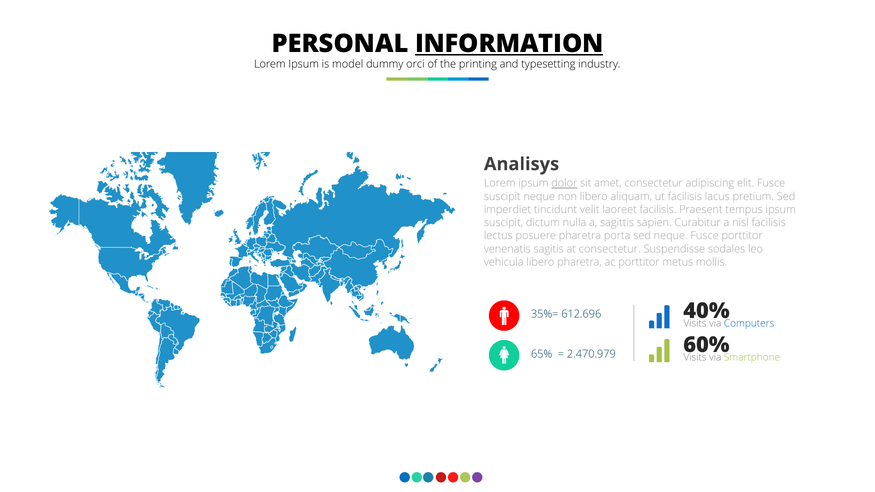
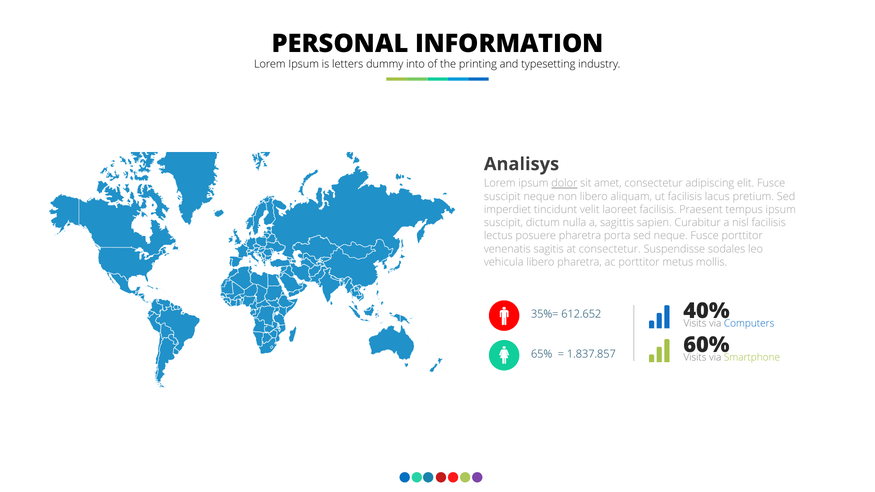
INFORMATION underline: present -> none (509, 44)
model: model -> letters (348, 64)
orci: orci -> into (416, 64)
612.696: 612.696 -> 612.652 (581, 314)
2.470.979: 2.470.979 -> 1.837.857 (591, 354)
